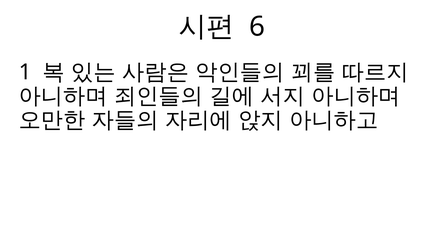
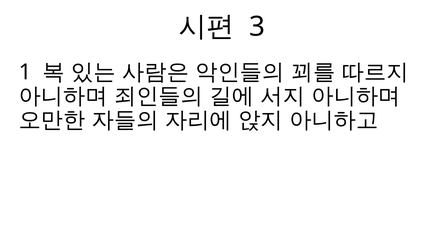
6: 6 -> 3 (257, 27)
